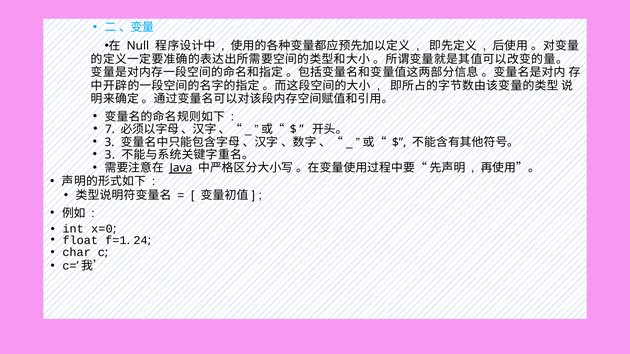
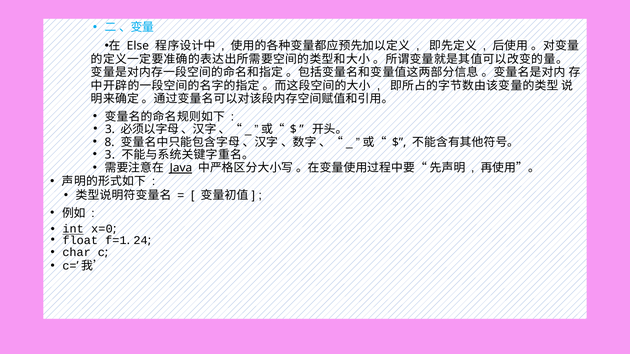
Null: Null -> Else (138, 46)
7: 7 -> 3 (110, 129)
3: 3 -> 8 (110, 142)
int underline: none -> present (73, 229)
